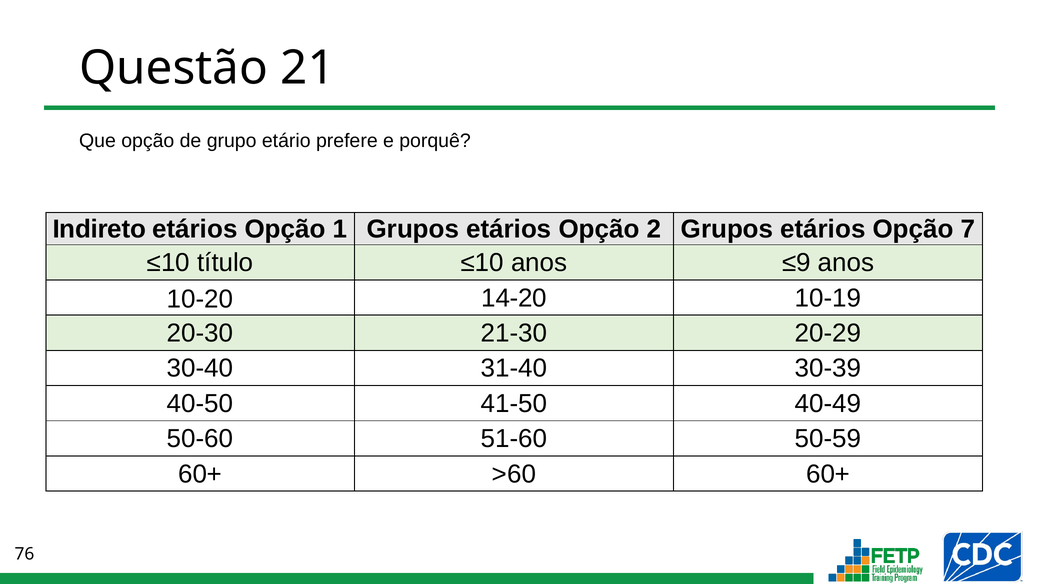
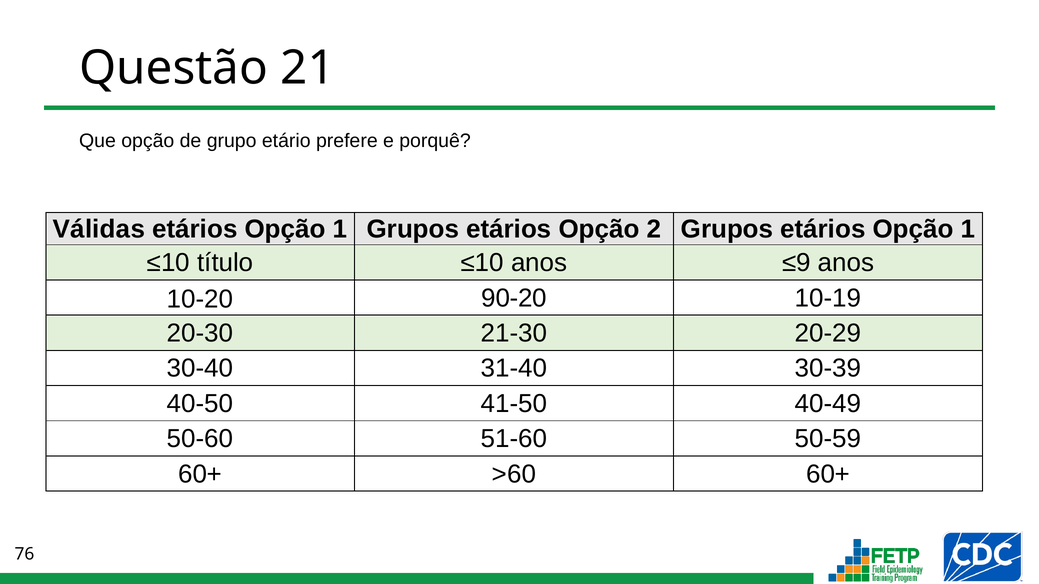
Indireto: Indireto -> Válidas (99, 229)
Grupos etários Opção 7: 7 -> 1 (968, 229)
14-20: 14-20 -> 90-20 (514, 298)
